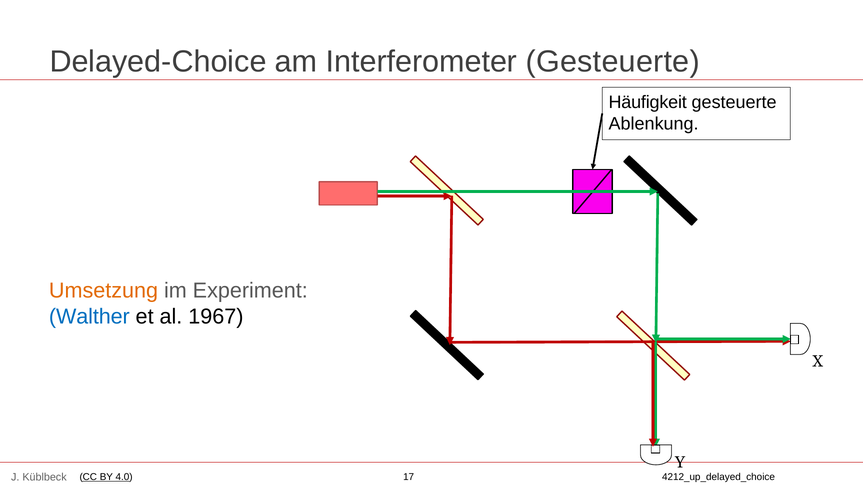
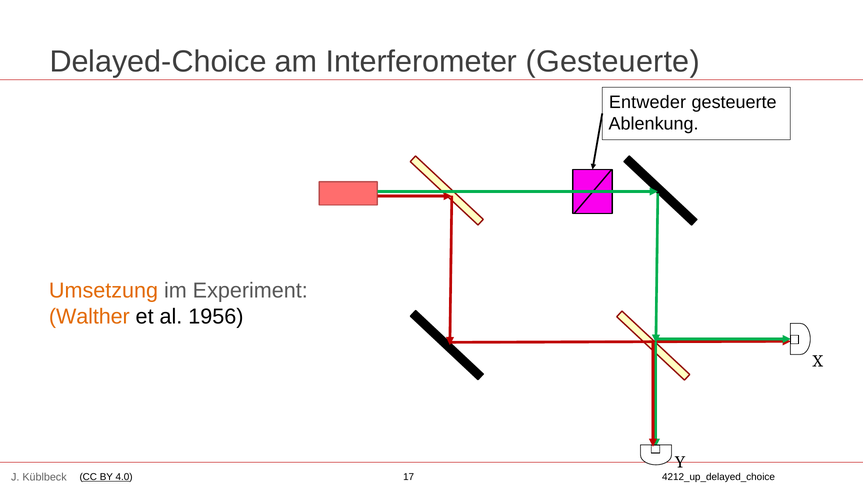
Häufigkeit: Häufigkeit -> Entweder (647, 102)
Walther colour: blue -> orange (89, 316)
1967: 1967 -> 1956 (216, 316)
